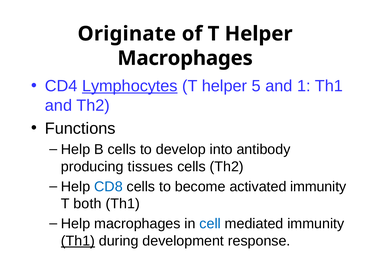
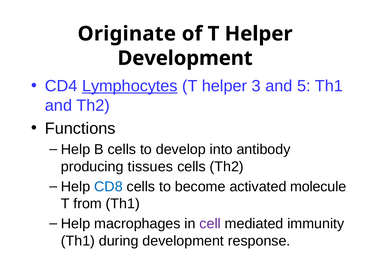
Macrophages: Macrophages -> Development (185, 58)
5: 5 -> 3 (256, 86)
1: 1 -> 5 (304, 86)
activated immunity: immunity -> molecule (318, 187)
both: both -> from (88, 204)
cell colour: blue -> purple (210, 224)
Th1 underline: present -> none (78, 241)
